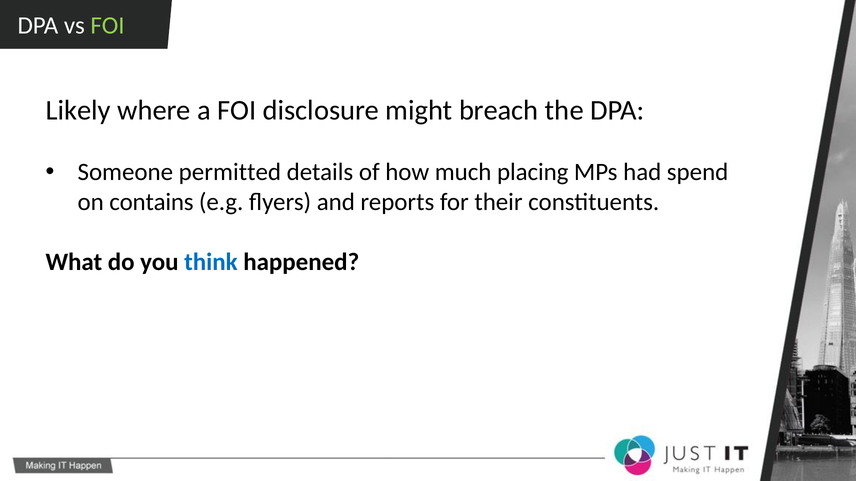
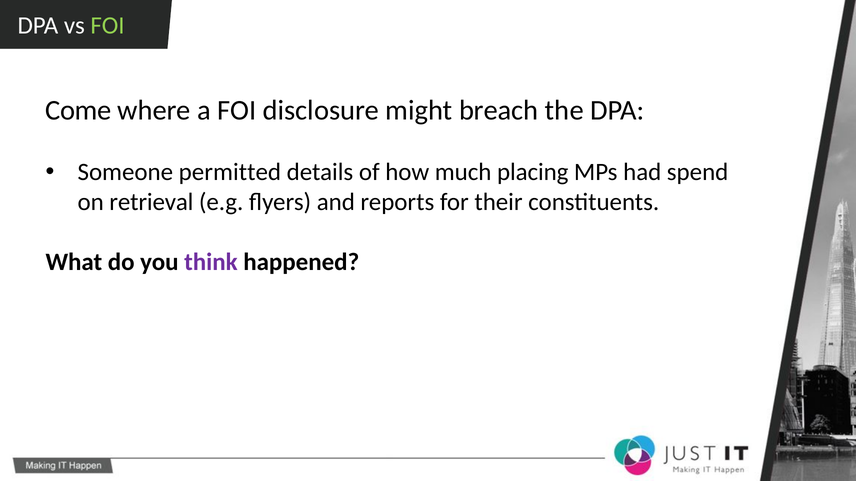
Likely: Likely -> Come (78, 111)
contains: contains -> retrieval (151, 202)
think colour: blue -> purple (211, 262)
